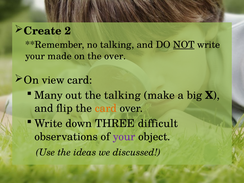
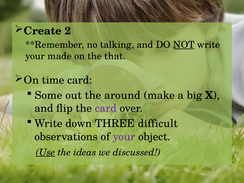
the over: over -> that (115, 56)
view: view -> time (53, 80)
Many: Many -> Some (48, 95)
the talking: talking -> around (122, 95)
card colour: orange -> purple (106, 108)
Use underline: none -> present (46, 152)
